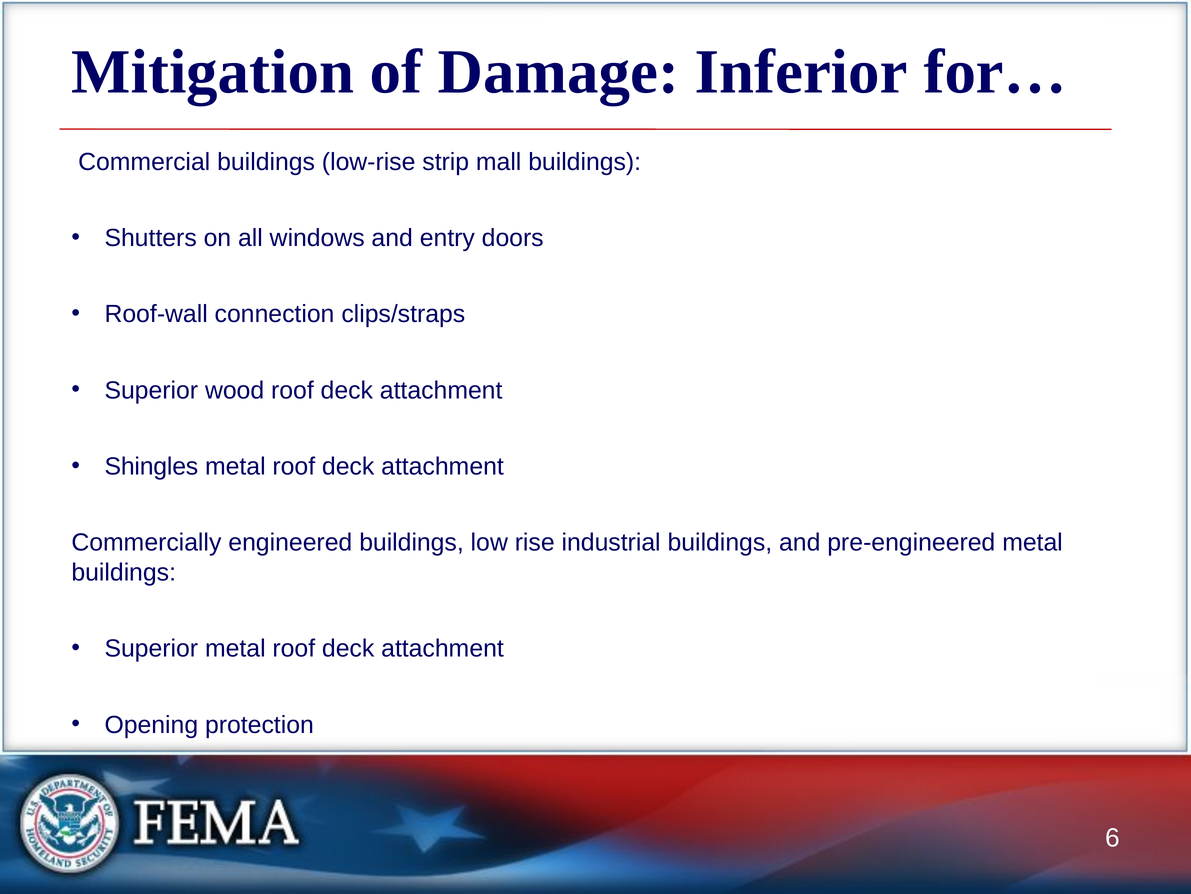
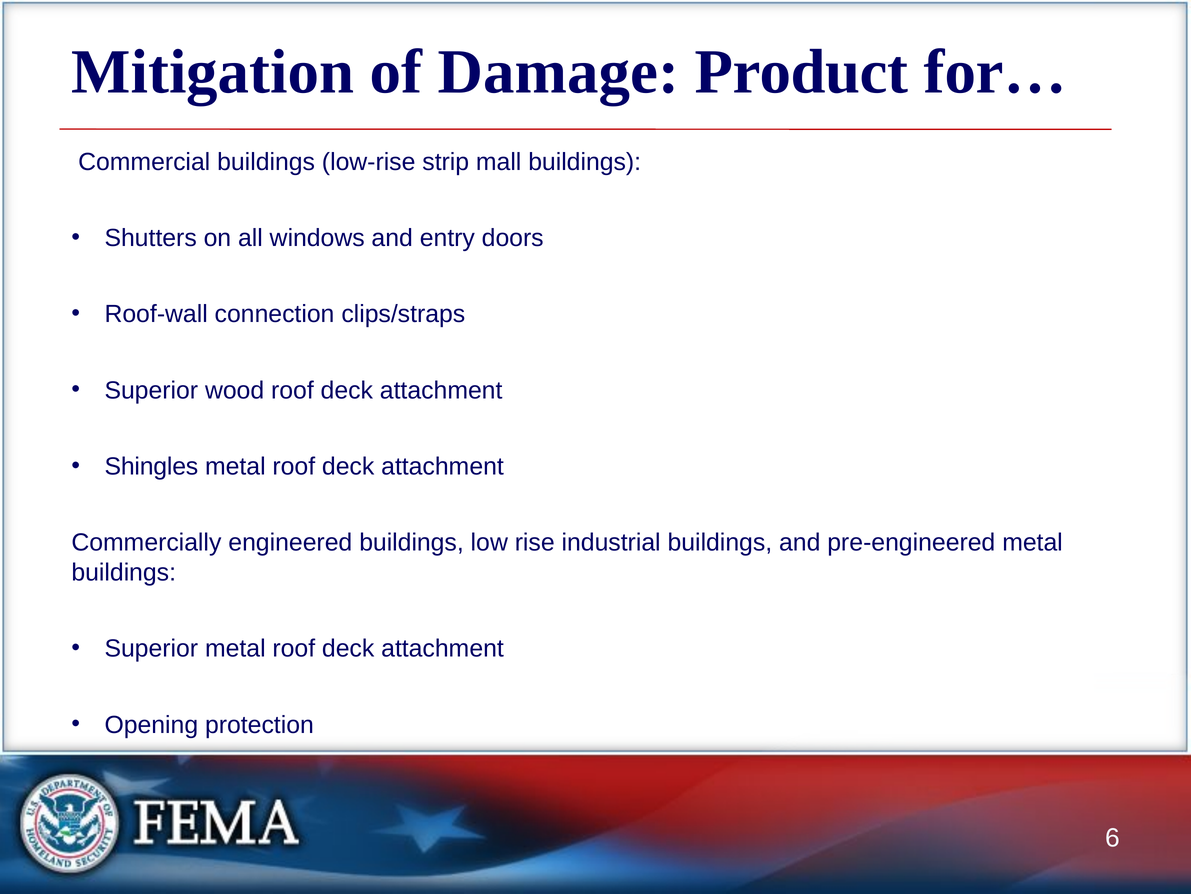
Inferior: Inferior -> Product (801, 72)
